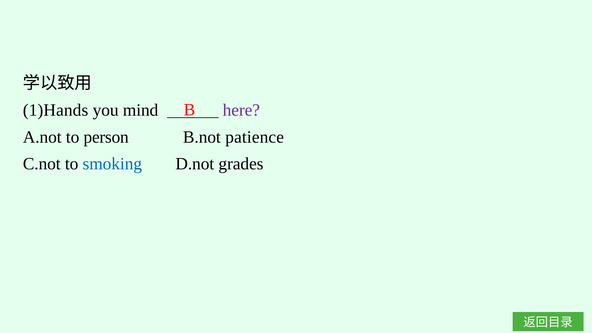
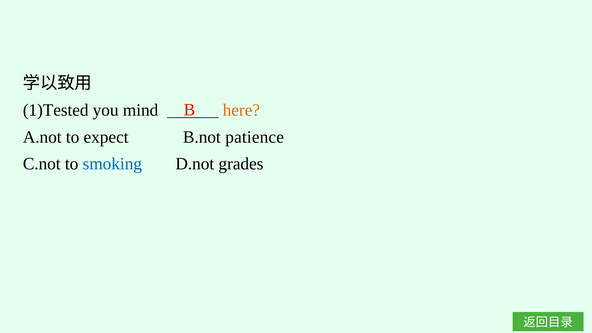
1)Hands: 1)Hands -> 1)Tested (56, 110)
here colour: purple -> orange (241, 110)
person: person -> expect (106, 137)
